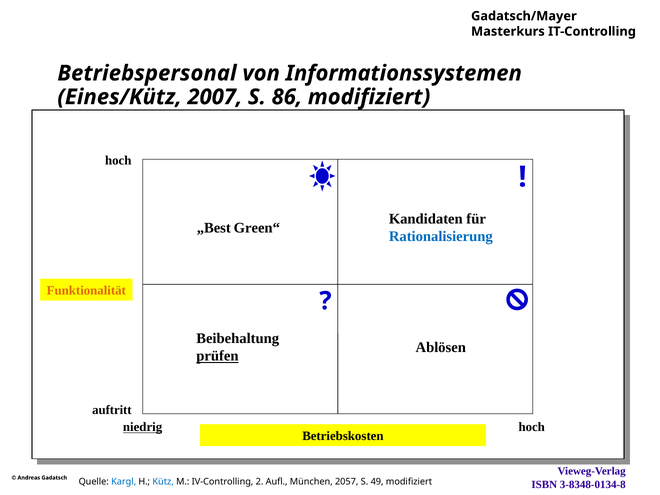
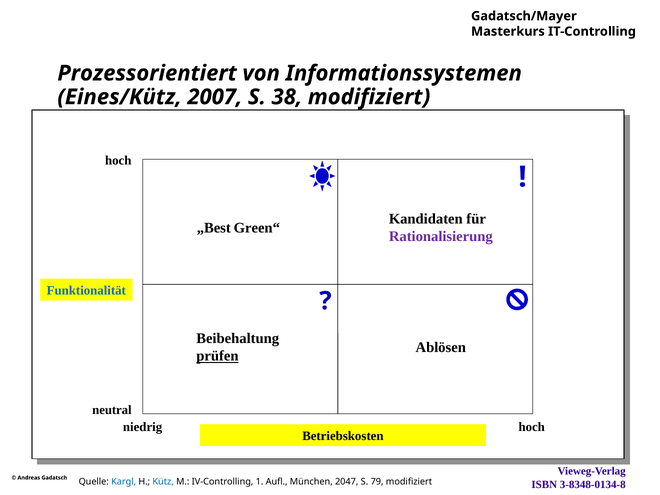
Betriebspersonal: Betriebspersonal -> Prozessorientiert (147, 73)
86: 86 -> 38 (287, 97)
Rationalisierung colour: blue -> purple (441, 237)
Funktionalität colour: orange -> blue (86, 291)
auftritt: auftritt -> neutral (112, 410)
niedrig underline: present -> none (143, 427)
2: 2 -> 1 (260, 482)
2057: 2057 -> 2047 (347, 482)
49: 49 -> 79 (377, 482)
